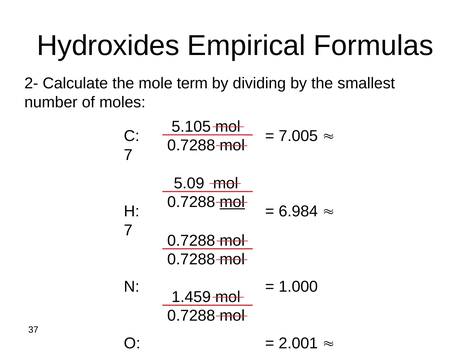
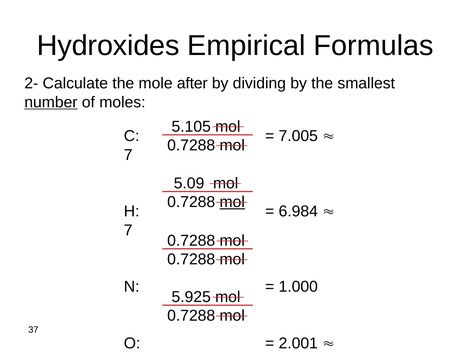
term: term -> after (192, 83)
number underline: none -> present (51, 102)
1.459: 1.459 -> 5.925 (191, 297)
